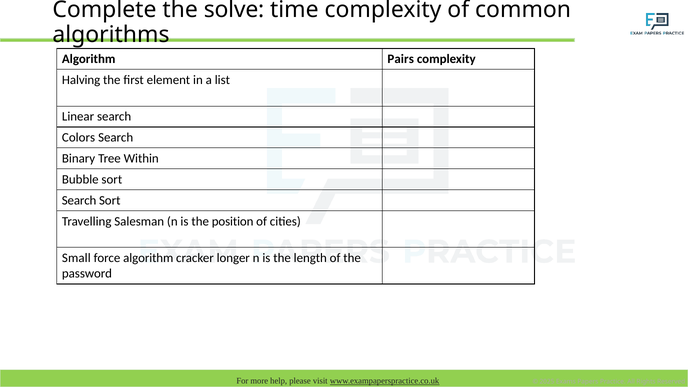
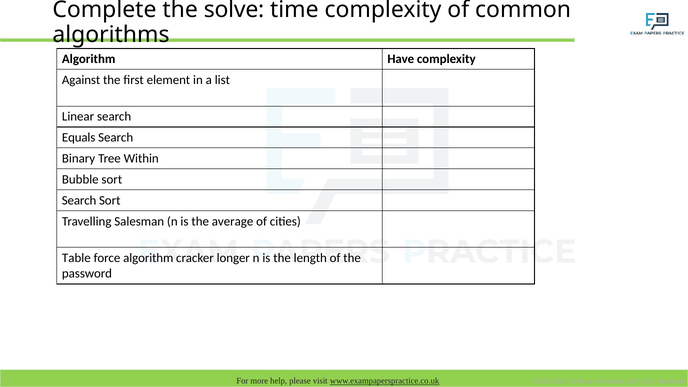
Pairs: Pairs -> Have (401, 59)
Halving: Halving -> Against (81, 80)
Colors: Colors -> Equals (79, 138)
position: position -> average (233, 221)
Small: Small -> Table (76, 258)
